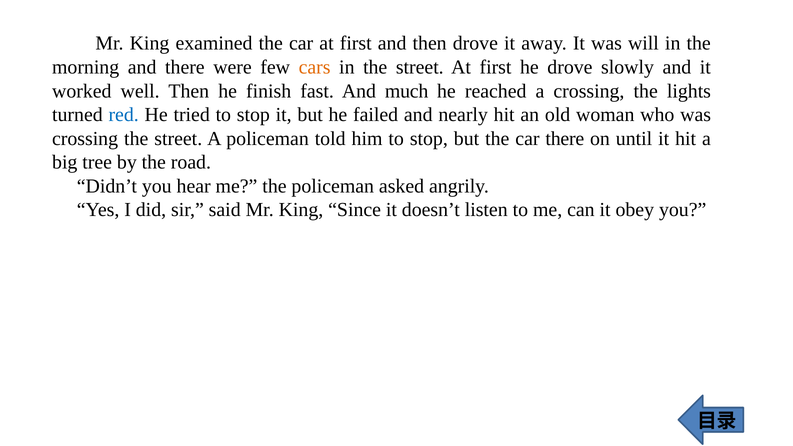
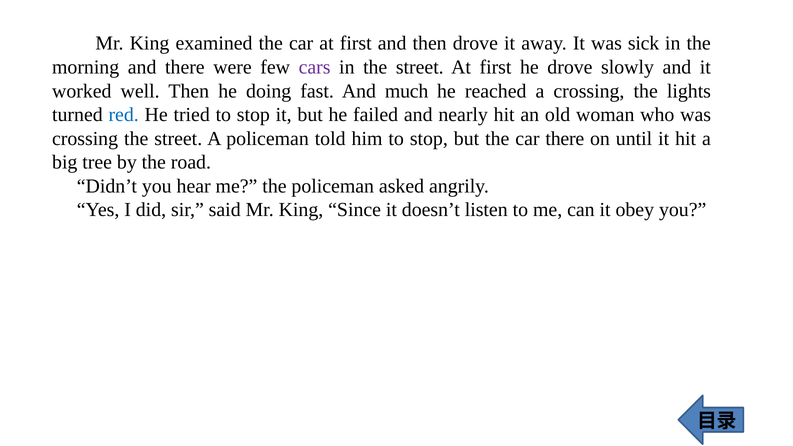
will: will -> sick (644, 43)
cars colour: orange -> purple (315, 67)
finish: finish -> doing (269, 91)
